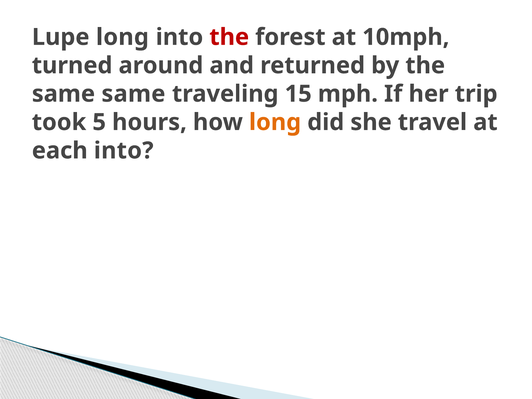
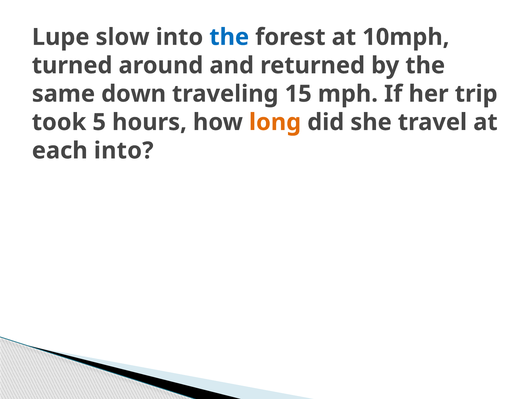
Lupe long: long -> slow (123, 37)
the colour: red -> blue (229, 37)
same same: same -> down (134, 94)
